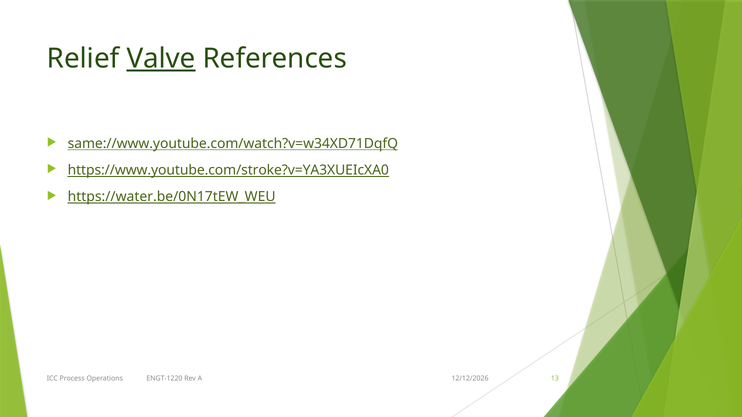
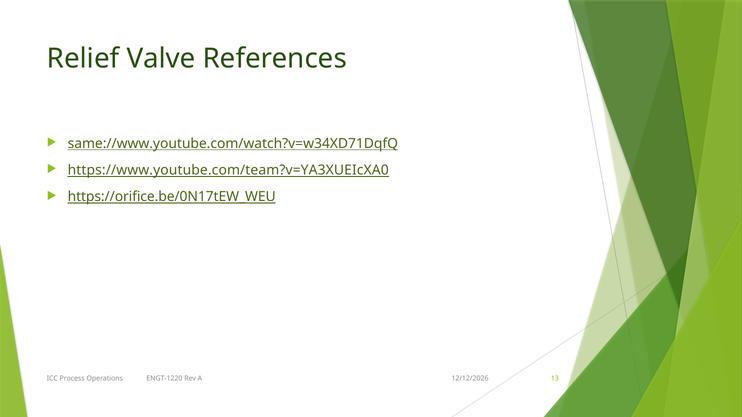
Valve underline: present -> none (161, 59)
https://www.youtube.com/stroke?v=YA3XUEIcXA0: https://www.youtube.com/stroke?v=YA3XUEIcXA0 -> https://www.youtube.com/team?v=YA3XUEIcXA0 (228, 170)
https://water.be/0N17tEW_WEU: https://water.be/0N17tEW_WEU -> https://orifice.be/0N17tEW_WEU (172, 197)
